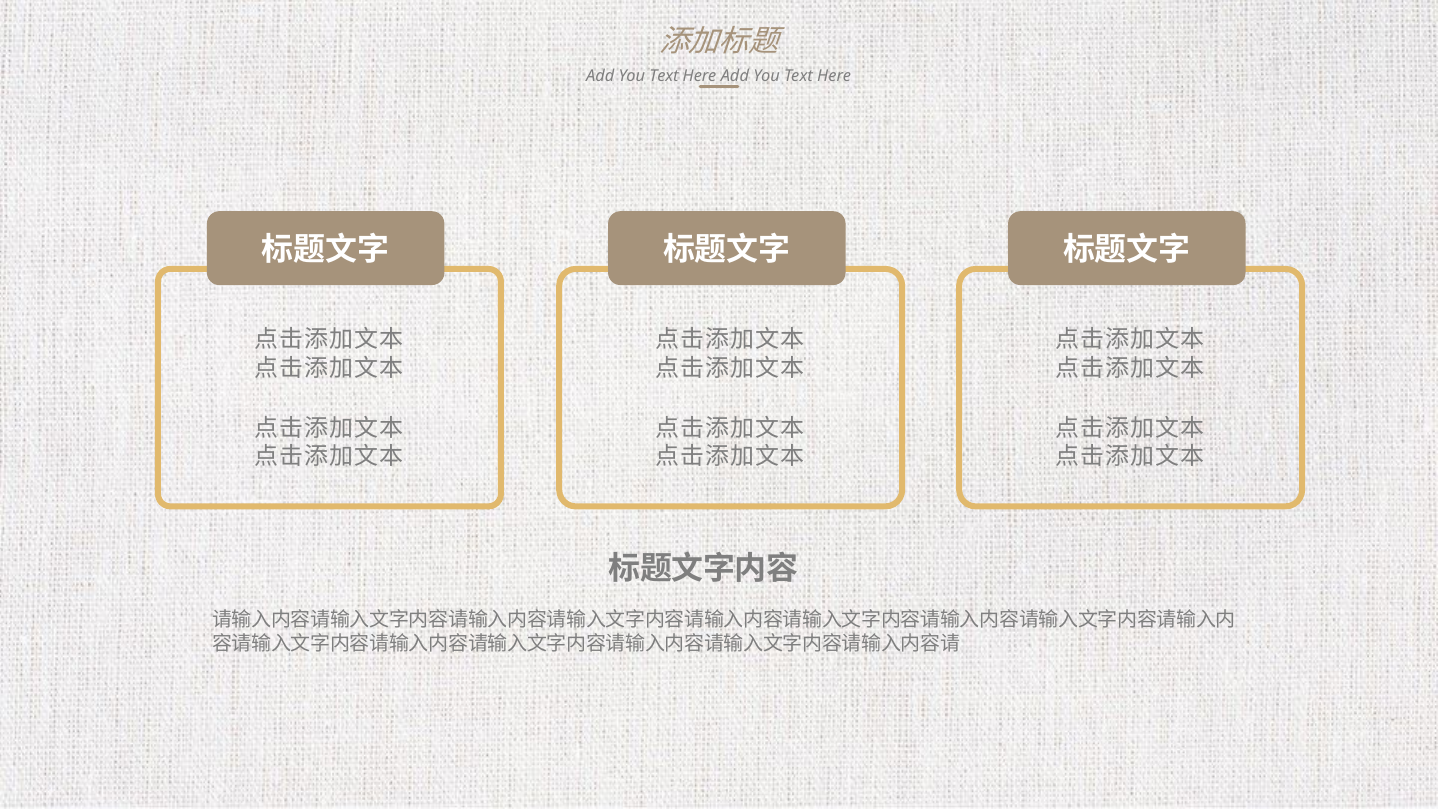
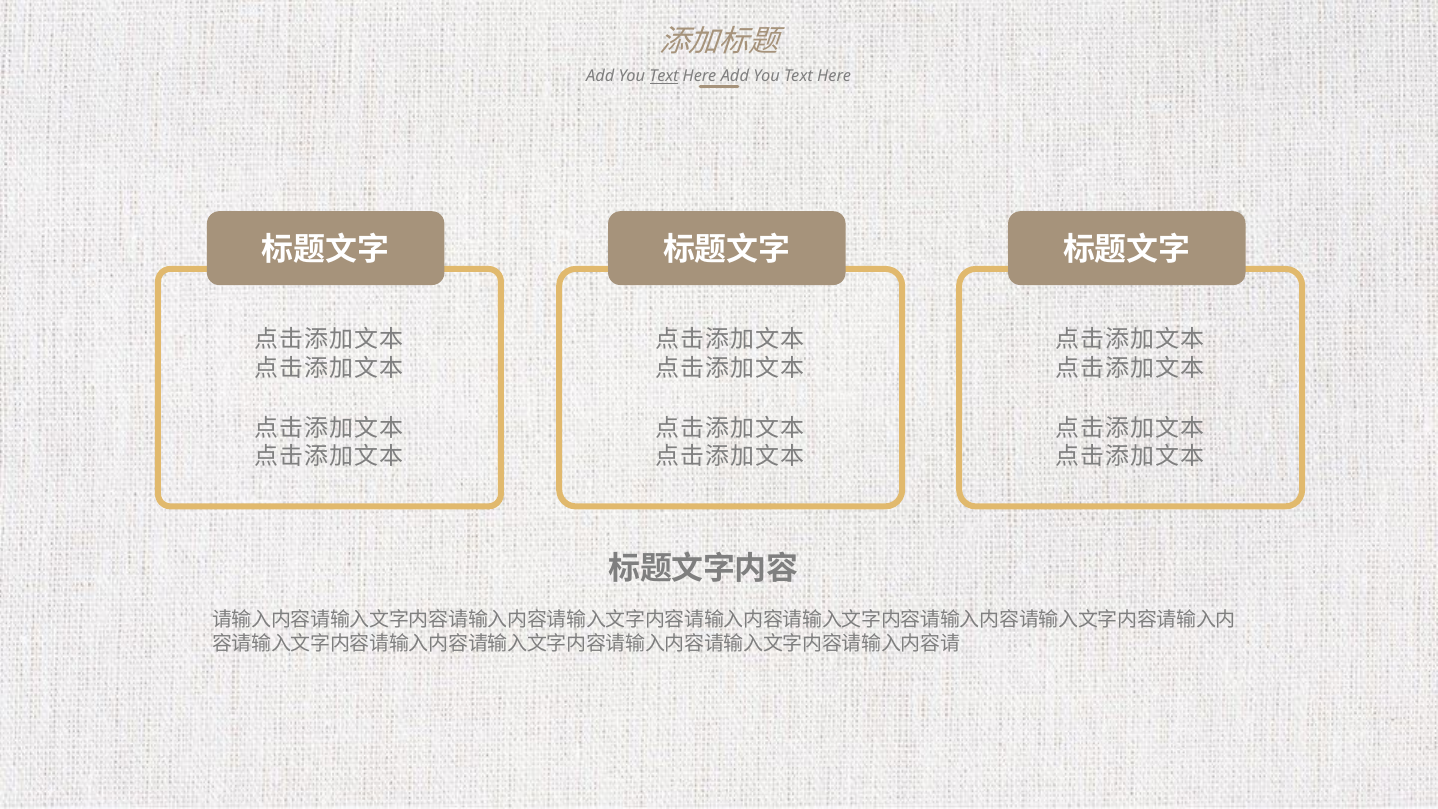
Text underline: none -> present (664, 76)
